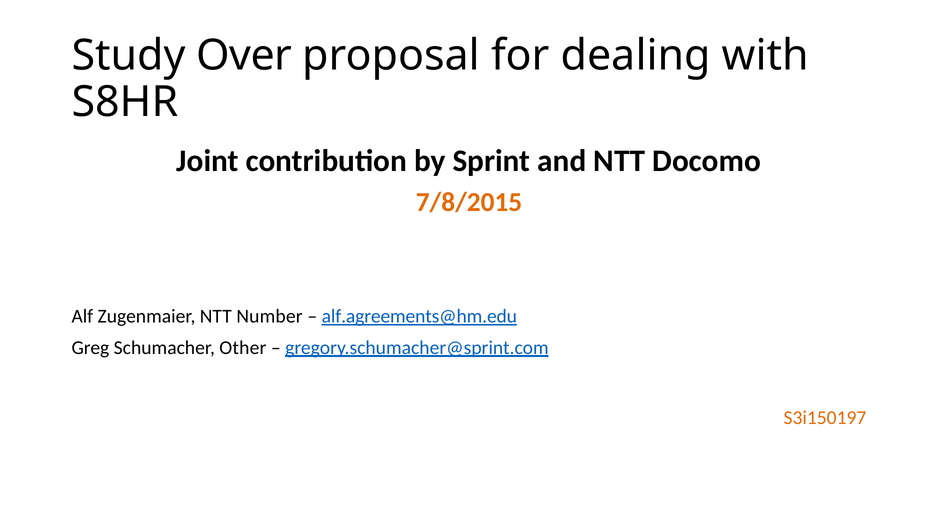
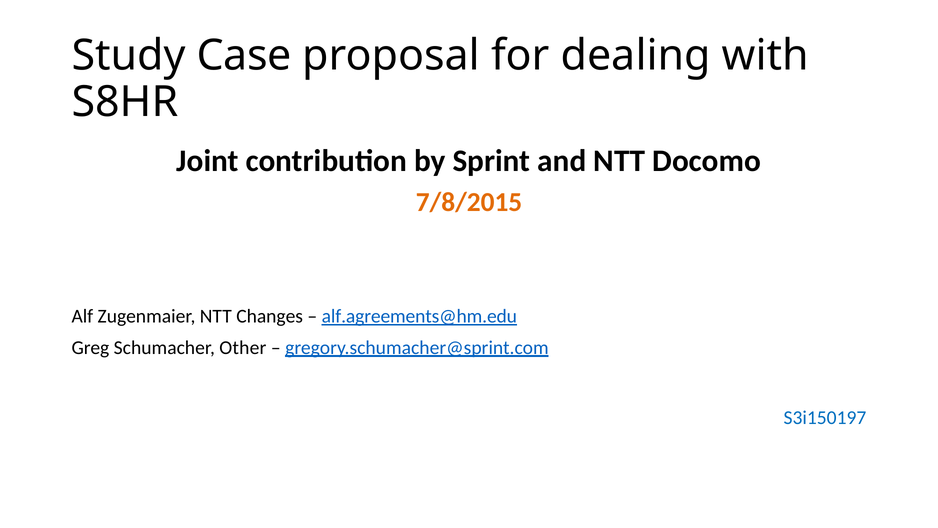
Over: Over -> Case (244, 56)
Number: Number -> Changes (270, 316)
S3i150197 colour: orange -> blue (825, 418)
